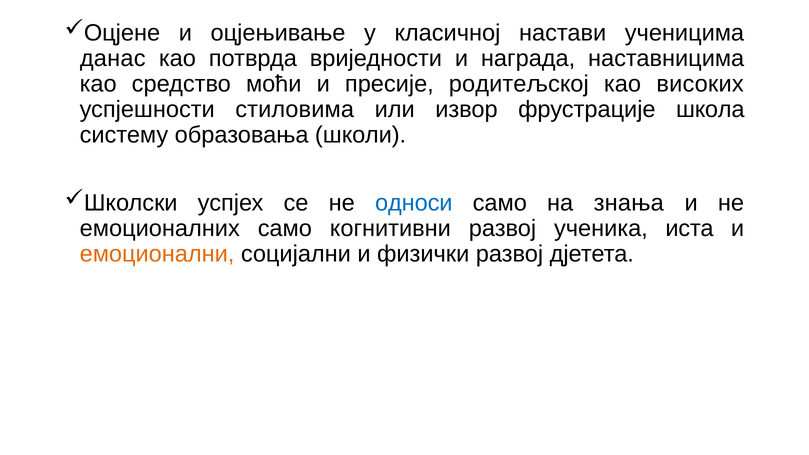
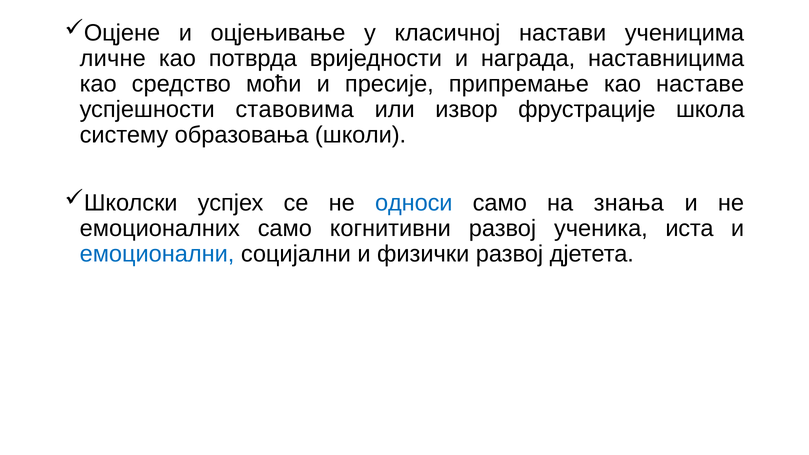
данас: данас -> личне (113, 59)
родитељској: родитељској -> припремање (519, 84)
високих: високих -> наставе (700, 84)
стиловима: стиловима -> ставовима (295, 110)
емоционални colour: orange -> blue (157, 254)
